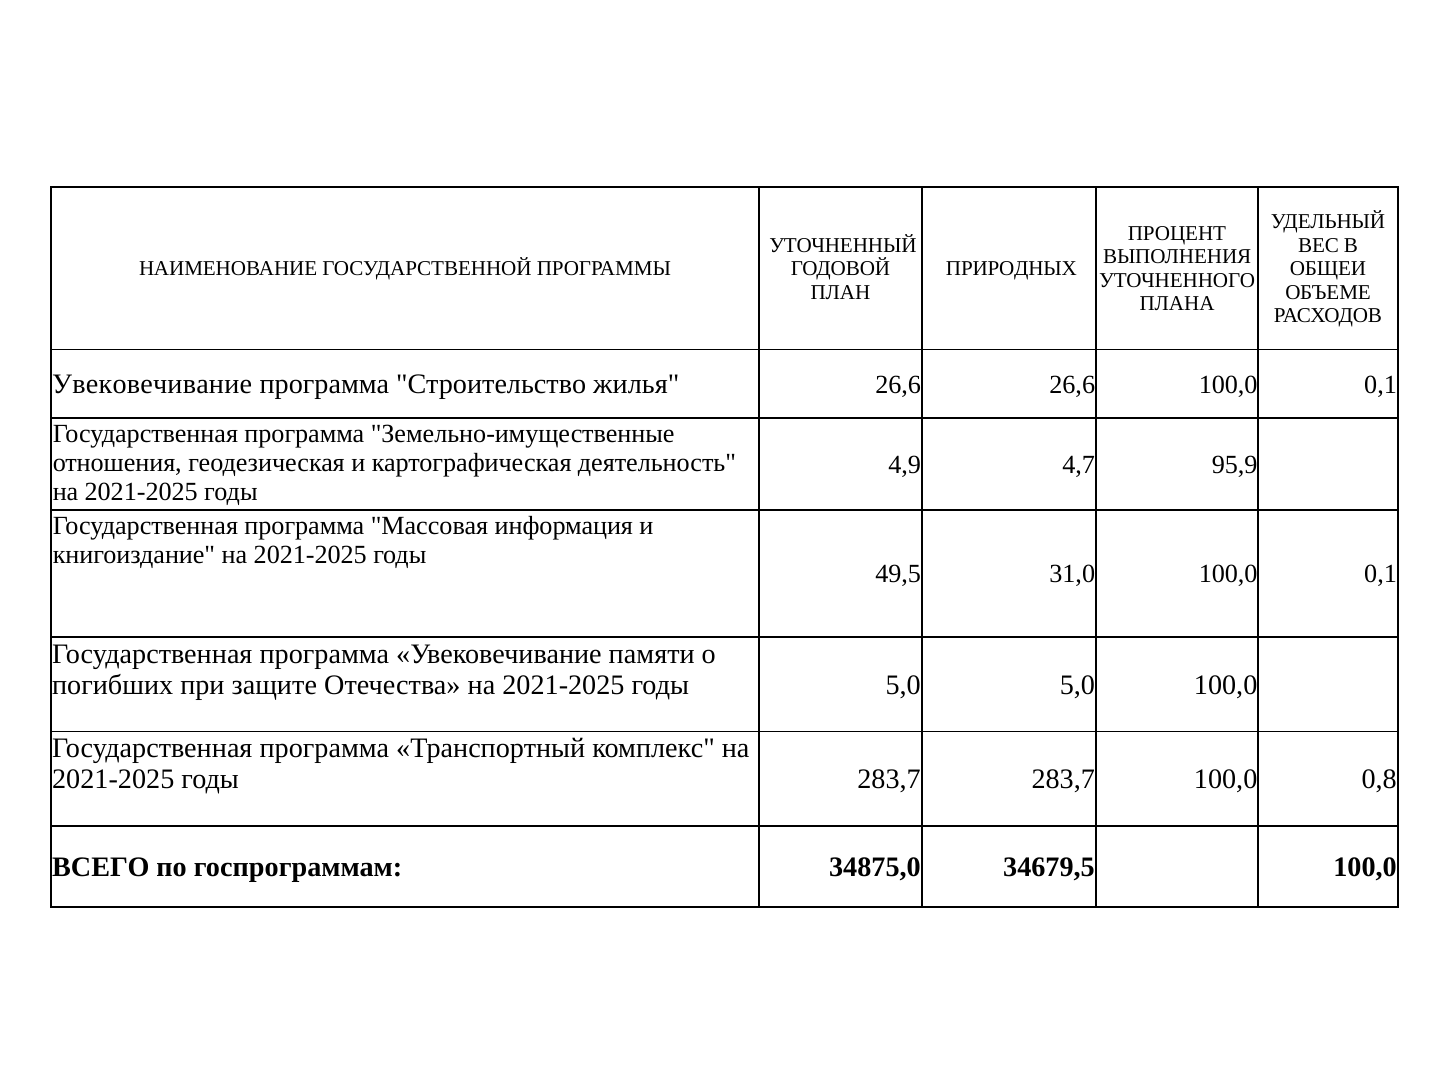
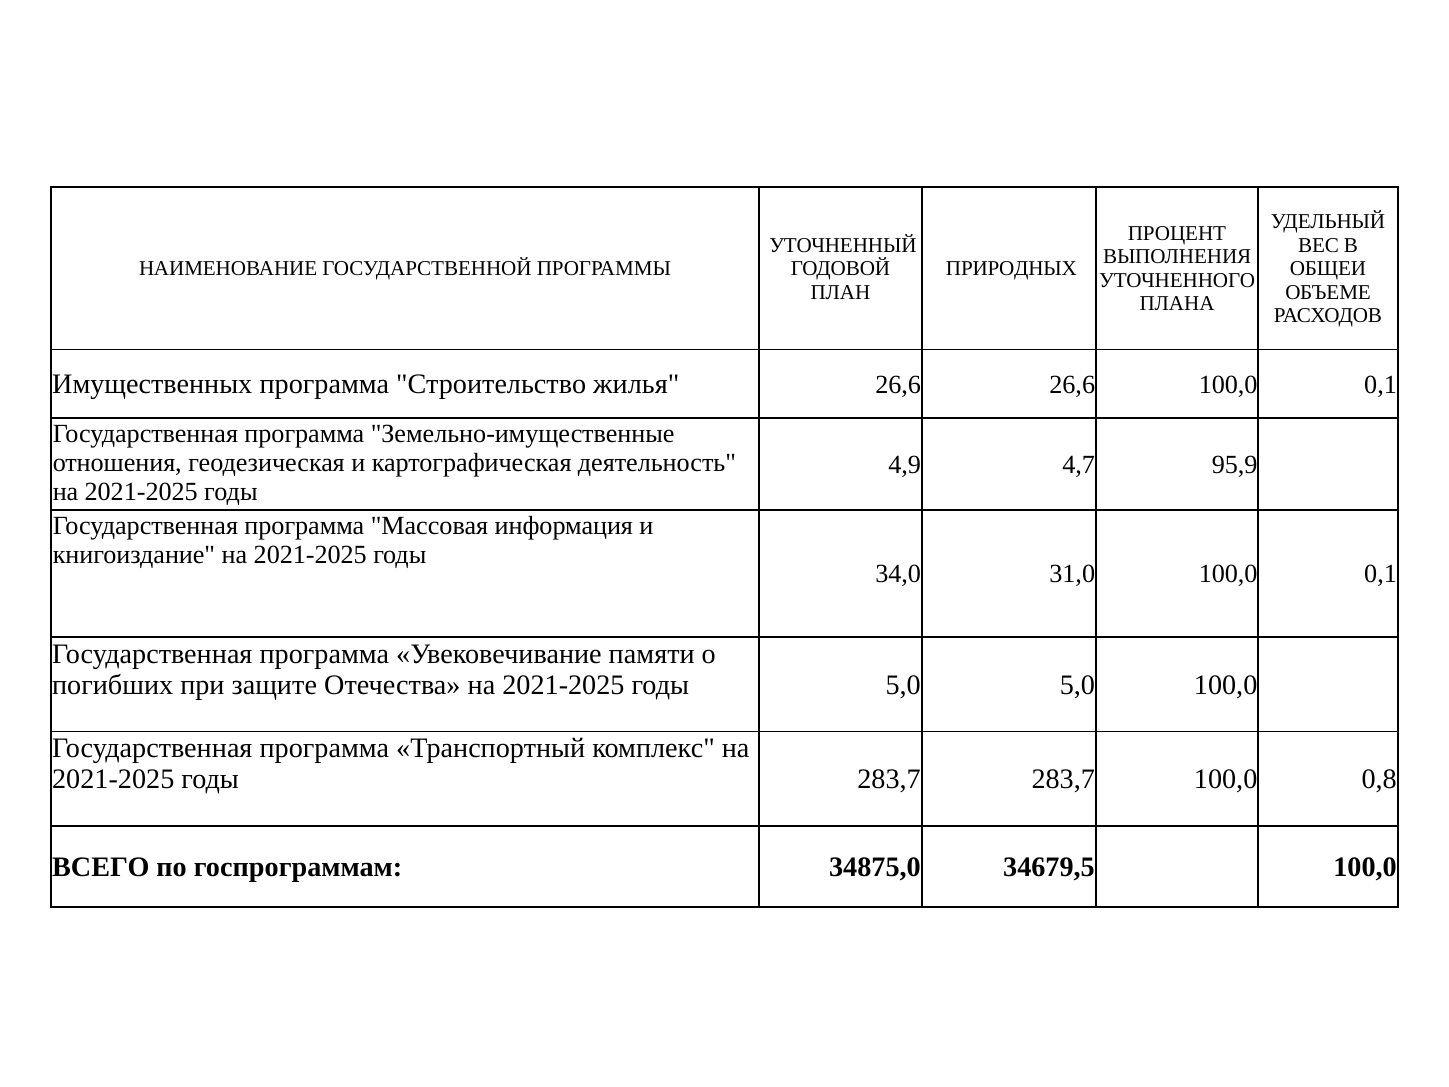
Увековечивание: Увековечивание -> Имущественных (152, 384)
49,5: 49,5 -> 34,0 (898, 574)
